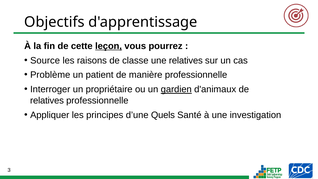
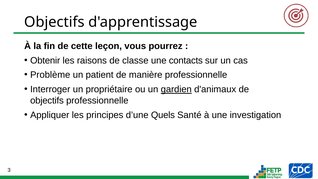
leçon underline: present -> none (109, 46)
Source: Source -> Obtenir (45, 60)
une relatives: relatives -> contacts (186, 60)
relatives: relatives -> objectifs (47, 100)
